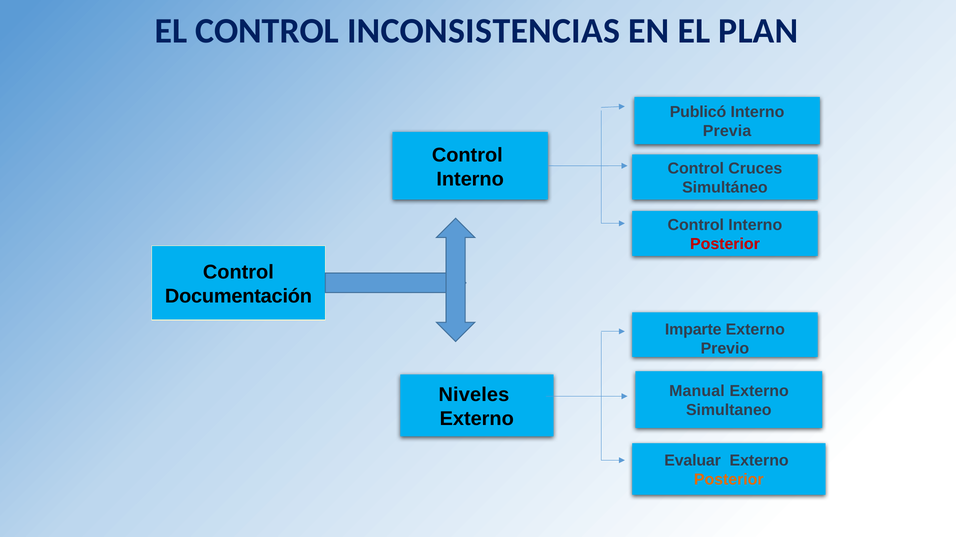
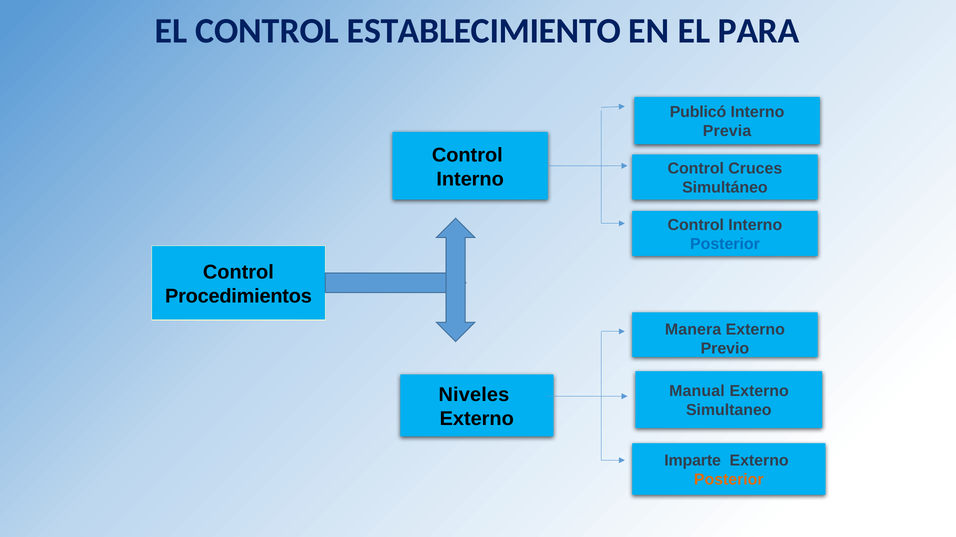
INCONSISTENCIAS: INCONSISTENCIAS -> ESTABLECIMIENTO (484, 31)
PLAN: PLAN -> PARA (759, 31)
Posterior colour: red -> blue (725, 244)
Documentación: Documentación -> Procedimientos (238, 297)
Imparte: Imparte -> Manera (693, 330)
Evaluar: Evaluar -> Imparte (693, 461)
